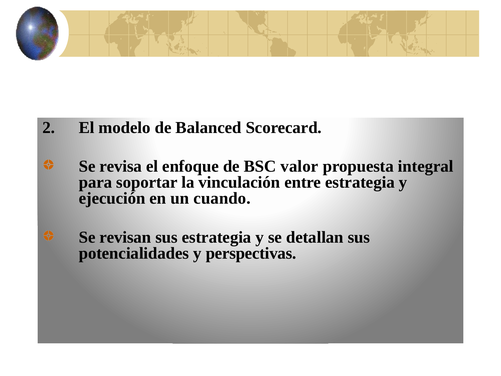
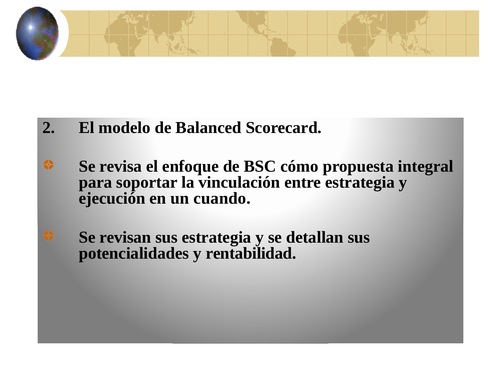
valor: valor -> cómo (300, 166)
perspectivas: perspectivas -> rentabilidad (251, 253)
